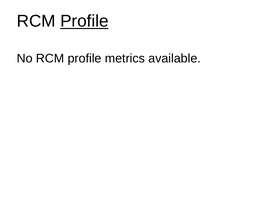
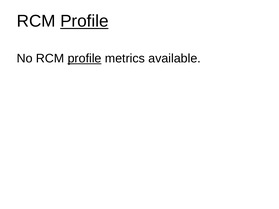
profile underline: none -> present (85, 59)
